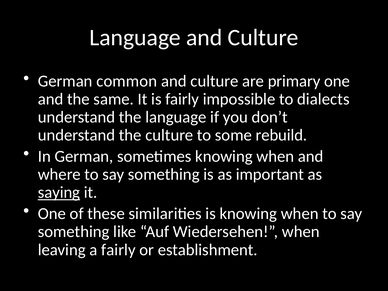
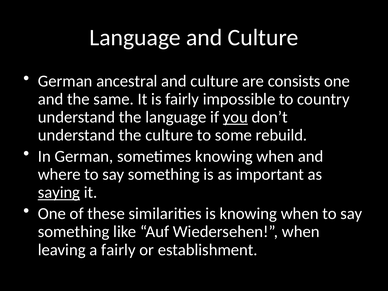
common: common -> ancestral (127, 81)
primary: primary -> consists (294, 81)
dialects: dialects -> country (323, 99)
you underline: none -> present (235, 117)
